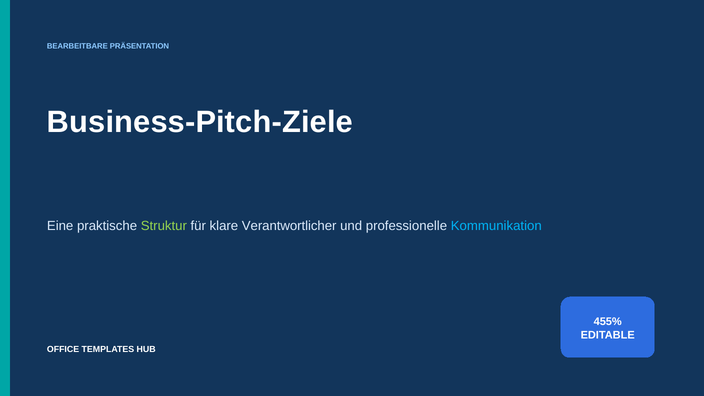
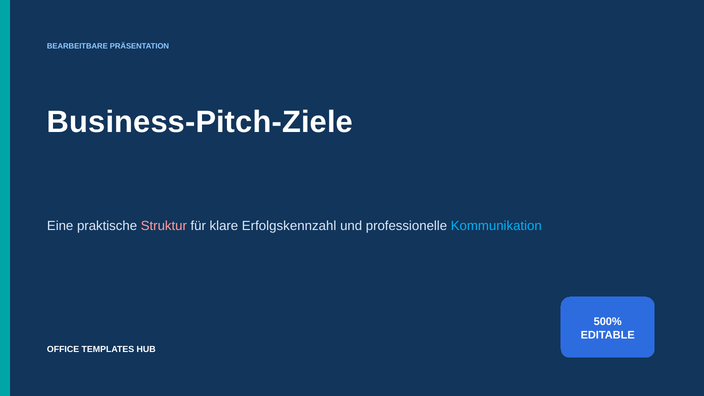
Struktur colour: light green -> pink (164, 226)
Verantwortlicher: Verantwortlicher -> Erfolgskennzahl (289, 226)
455%: 455% -> 500% (608, 322)
